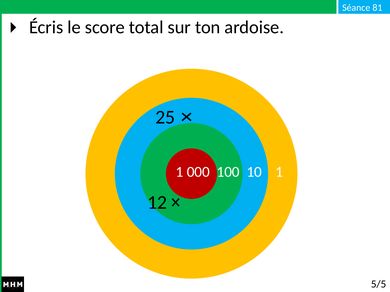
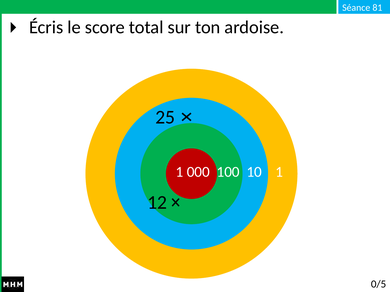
5/5: 5/5 -> 0/5 (379, 285)
